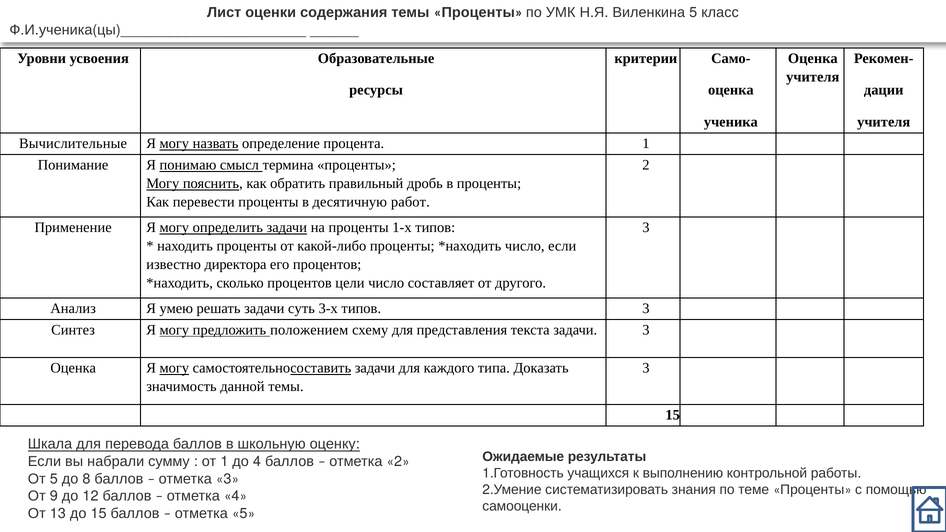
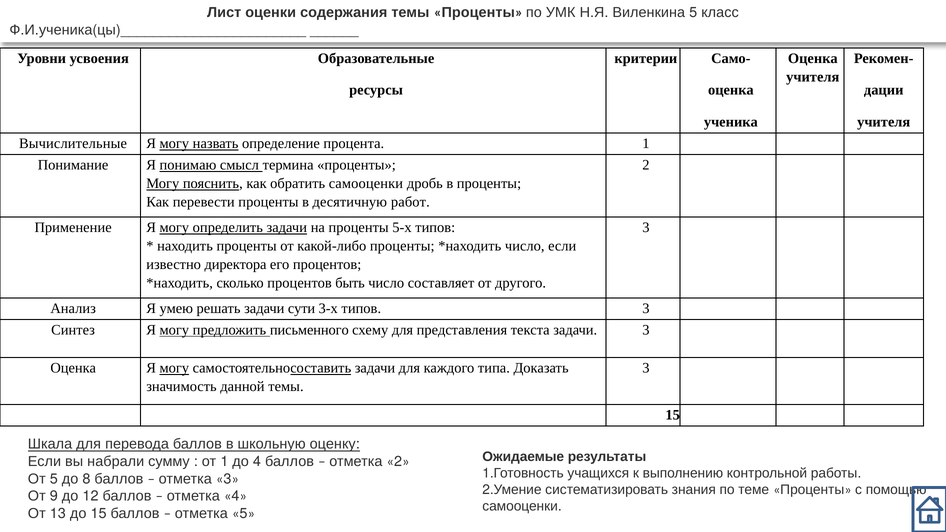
обратить правильный: правильный -> самооценки (366, 183)
1-х: 1-х -> 5-х (402, 228)
цели: цели -> быть (350, 283)
суть: суть -> сути (302, 308)
положением: положением -> письменного (309, 330)
